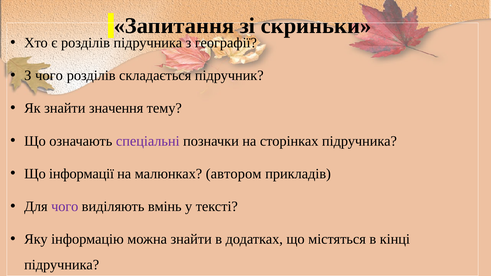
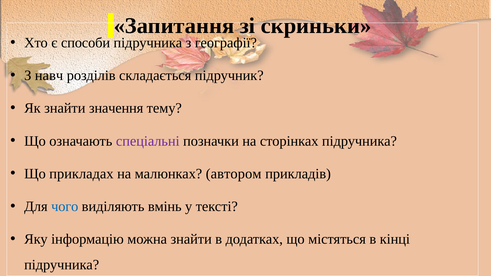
є розділів: розділів -> способи (86, 43)
З чого: чого -> навч (49, 76)
інформації: інформації -> прикладах (81, 174)
чого colour: purple -> blue (65, 207)
